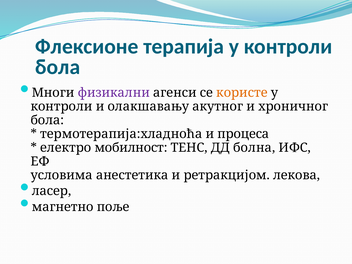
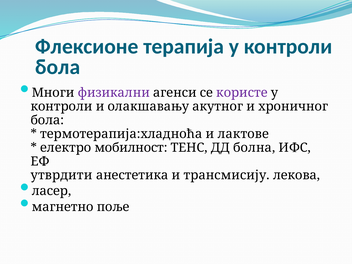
користе colour: orange -> purple (242, 93)
процеса: процеса -> лактове (243, 134)
условима: условима -> утврдити (62, 175)
ретракцијом: ретракцијом -> трансмисију (227, 175)
